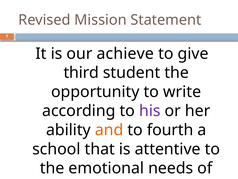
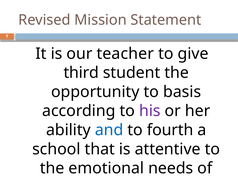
achieve: achieve -> teacher (125, 53)
write: write -> basis (182, 92)
and colour: orange -> blue (109, 130)
